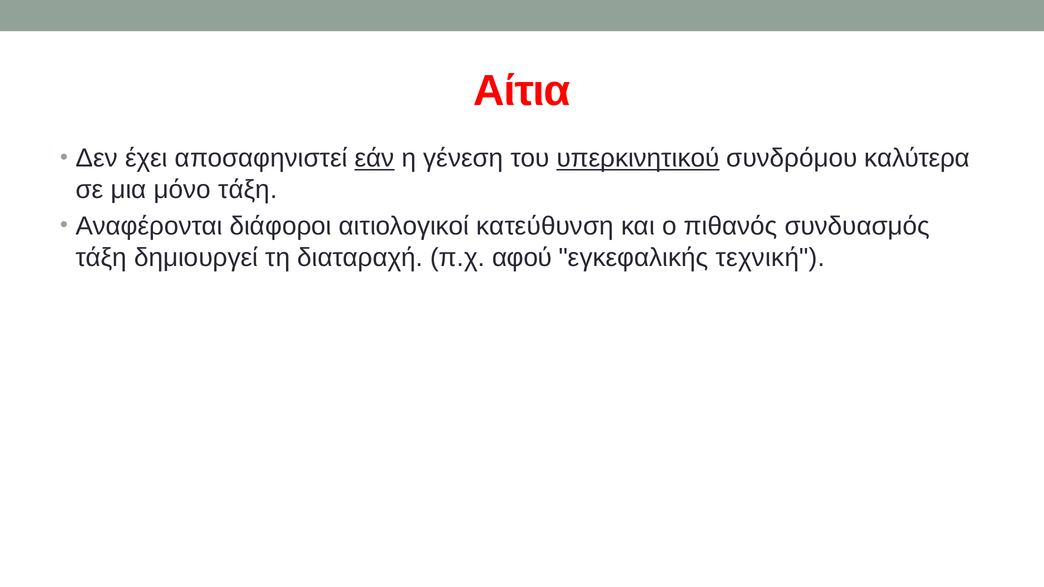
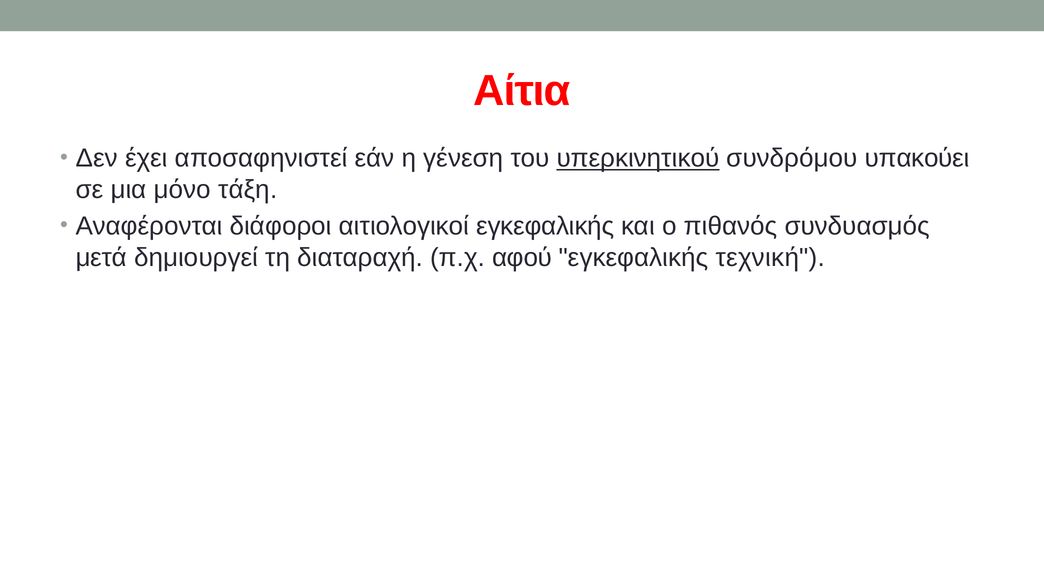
εάν underline: present -> none (375, 158)
καλύτερα: καλύτερα -> υπακούει (917, 158)
αιτιολογικοί κατεύθυνση: κατεύθυνση -> εγκεφαλικής (545, 226)
τάξη: τάξη -> μετά (101, 258)
